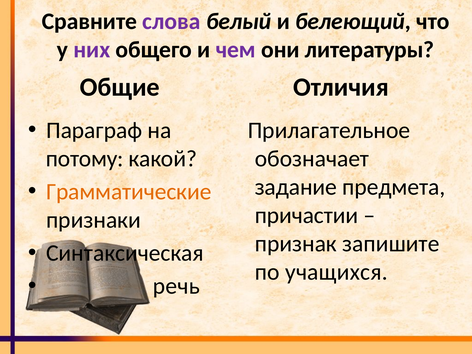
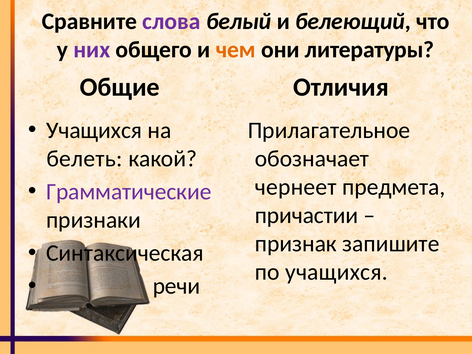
чем colour: purple -> orange (236, 50)
Параграф: Параграф -> Учащихся (94, 130)
потому: потому -> белеть (84, 159)
задание: задание -> чернеет (296, 187)
Грамматические colour: orange -> purple (129, 192)
речь: речь -> речи (176, 286)
